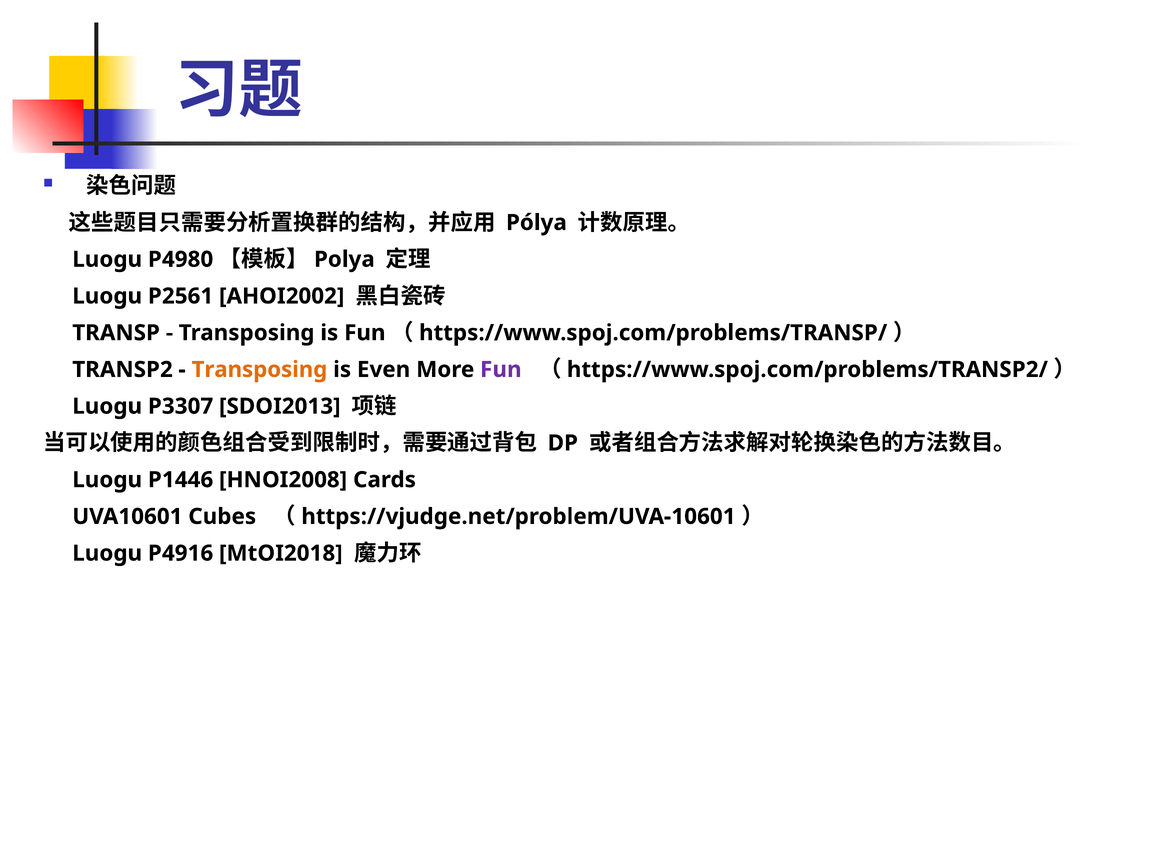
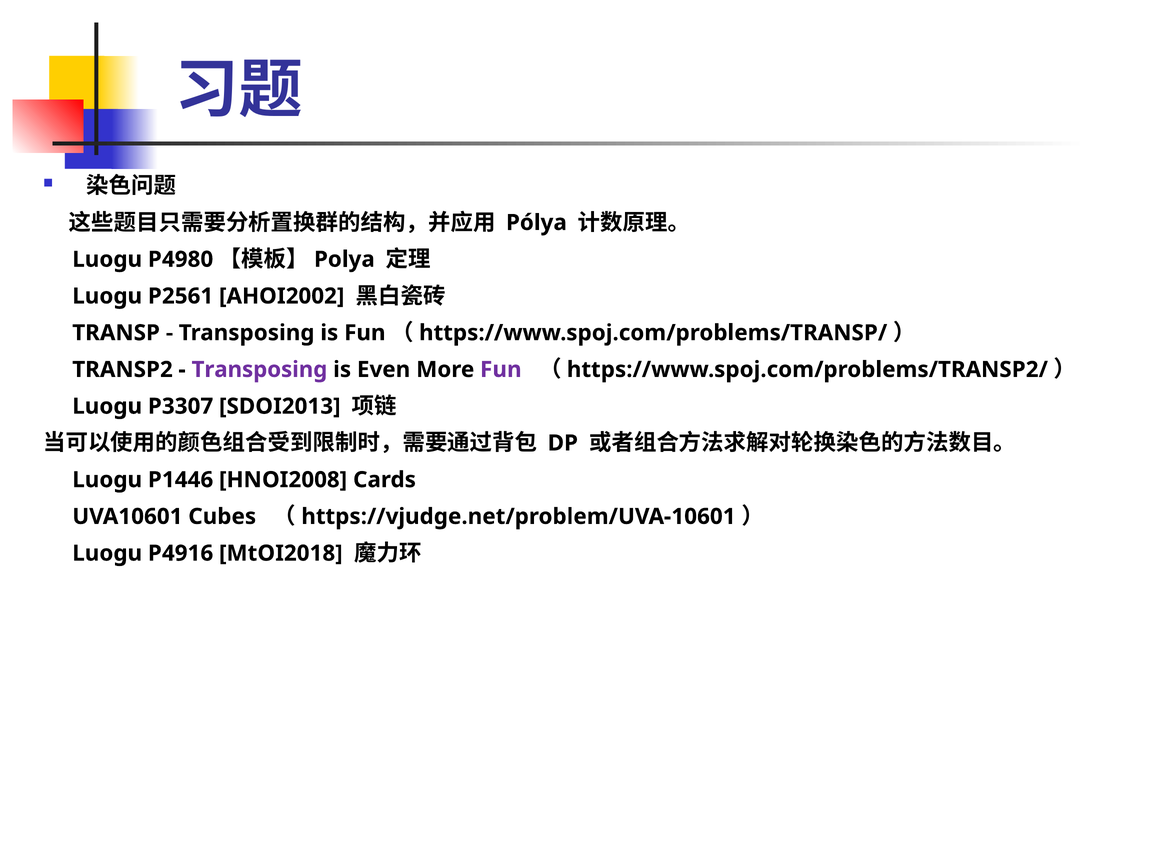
Transposing colour: orange -> purple (259, 370)
